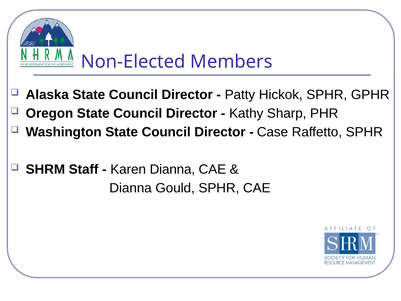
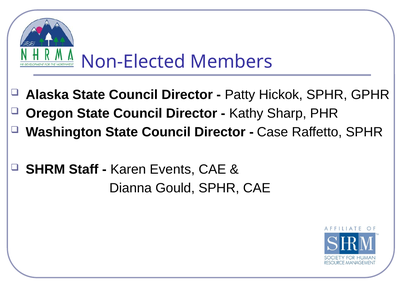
Karen Dianna: Dianna -> Events (172, 169)
